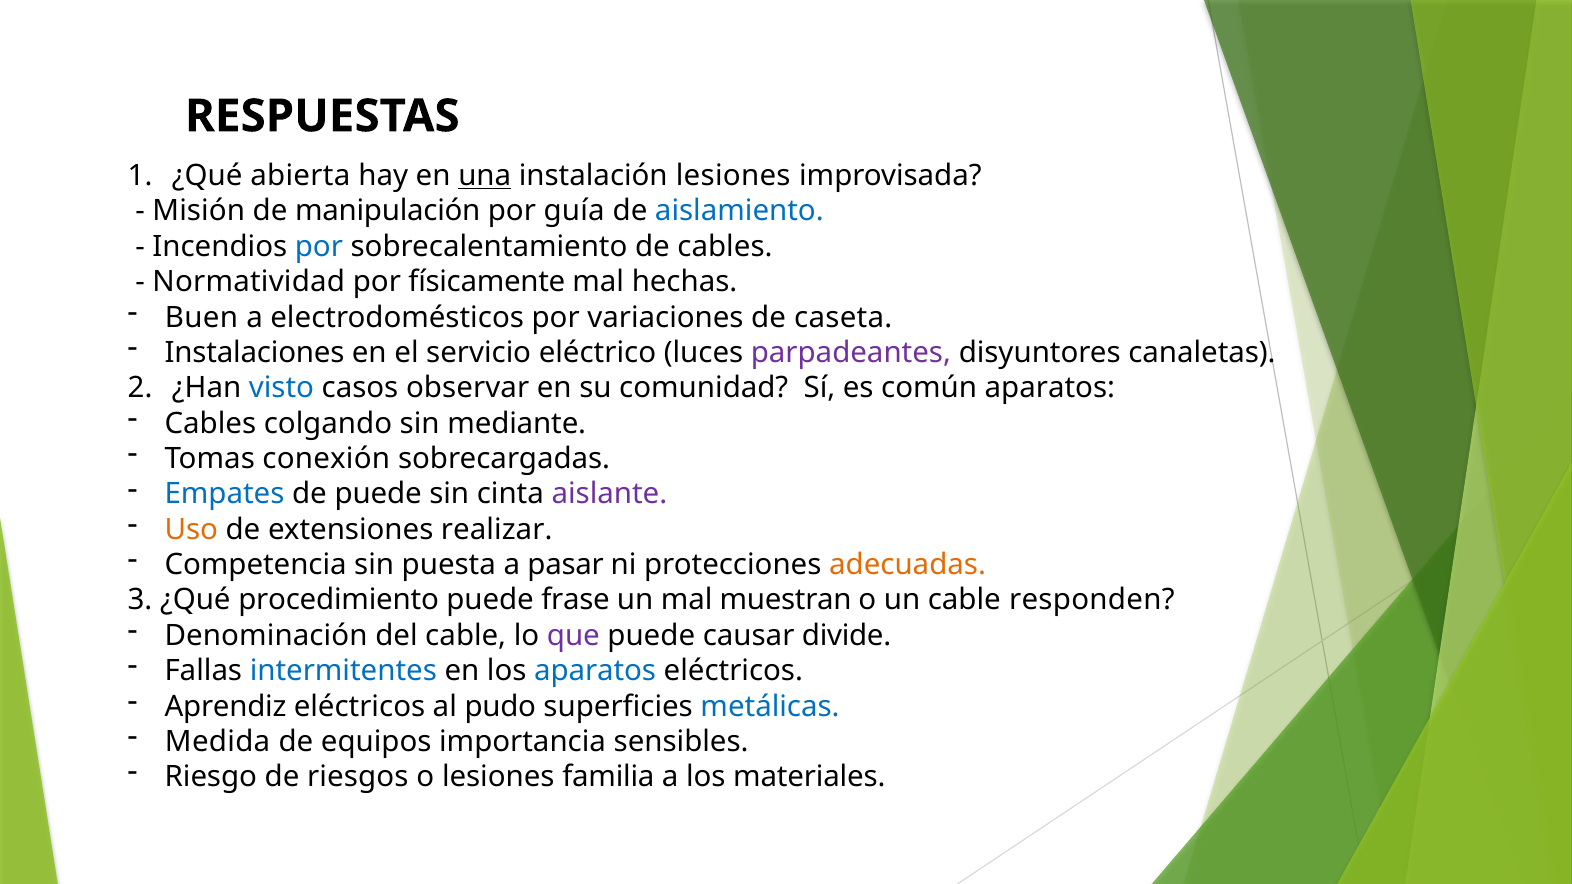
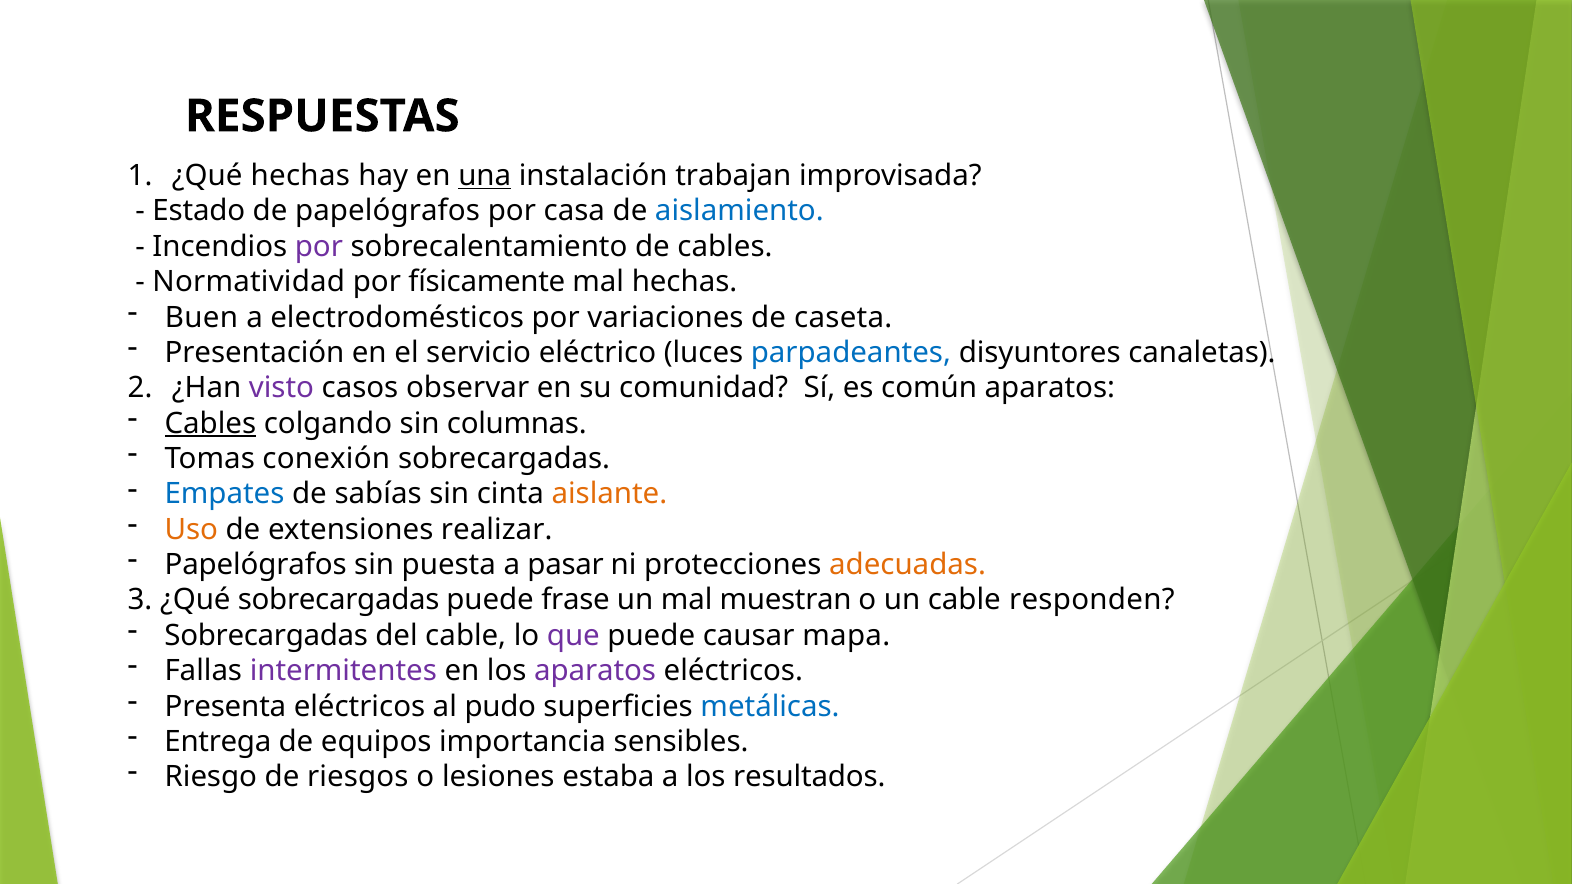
¿Qué abierta: abierta -> hechas (300, 176)
instalación lesiones: lesiones -> trabajan (733, 176)
Misión: Misión -> Estado (199, 211)
de manipulación: manipulación -> papelógrafos (388, 211)
guía: guía -> casa (574, 211)
por colour: blue -> purple (319, 247)
Instalaciones: Instalaciones -> Presentación (254, 353)
parpadeantes colour: purple -> blue (851, 353)
visto colour: blue -> purple (281, 388)
Cables underline: none -> present (210, 424)
mediante: mediante -> columnas (517, 424)
de puede: puede -> sabías (378, 494)
aislante colour: purple -> orange (609, 494)
Competencia: Competencia -> Papelógrafos (256, 565)
¿Qué procedimiento: procedimiento -> sobrecargadas (339, 600)
Denominación: Denominación -> Sobrecargadas (266, 636)
divide: divide -> mapa (846, 636)
intermitentes colour: blue -> purple (343, 671)
aparatos colour: blue -> purple (595, 671)
Aprendiz: Aprendiz -> Presenta (225, 706)
Medida: Medida -> Entrega (218, 742)
familia: familia -> estaba (608, 777)
materiales: materiales -> resultados (809, 777)
